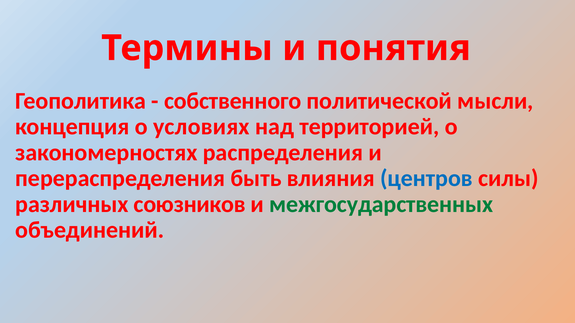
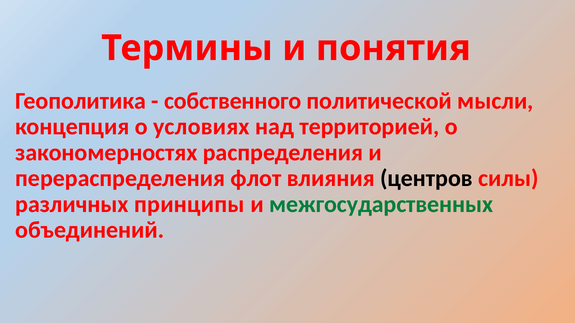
быть: быть -> флот (256, 179)
центров colour: blue -> black (426, 179)
союзников: союзников -> принципы (189, 204)
